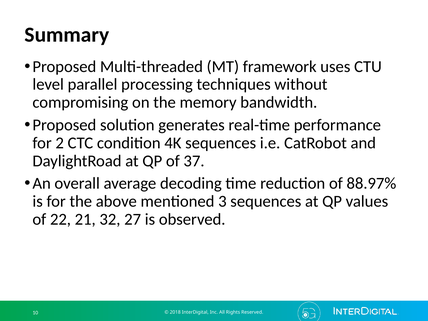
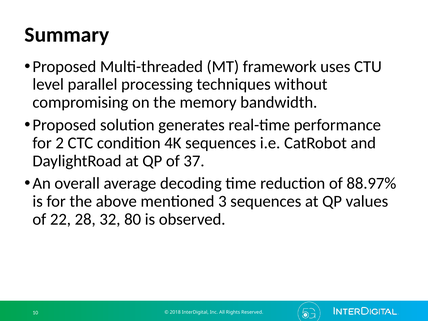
21: 21 -> 28 (85, 219)
27: 27 -> 80 (133, 219)
